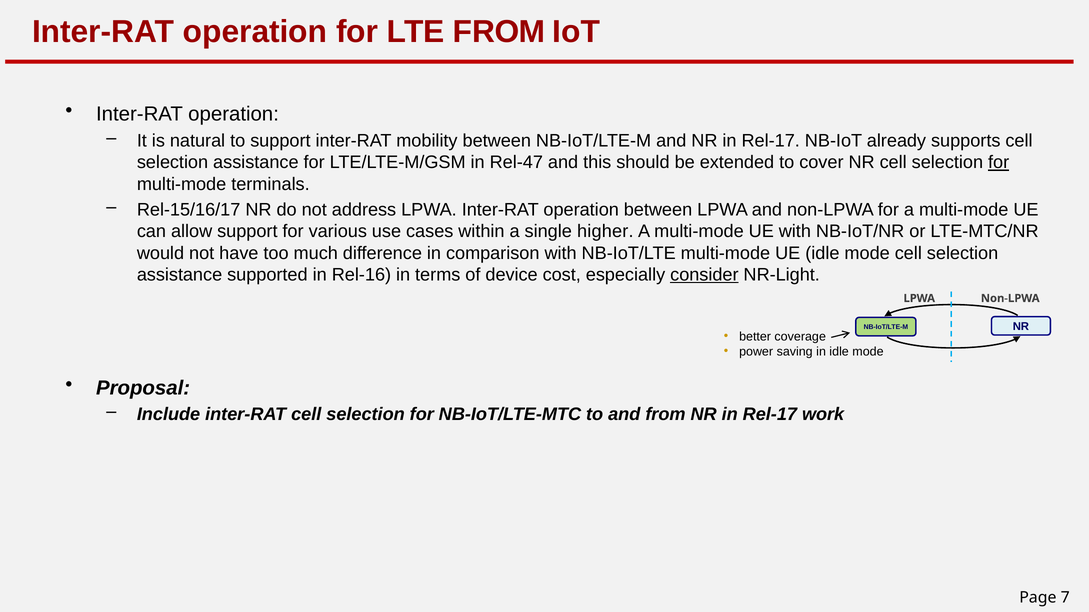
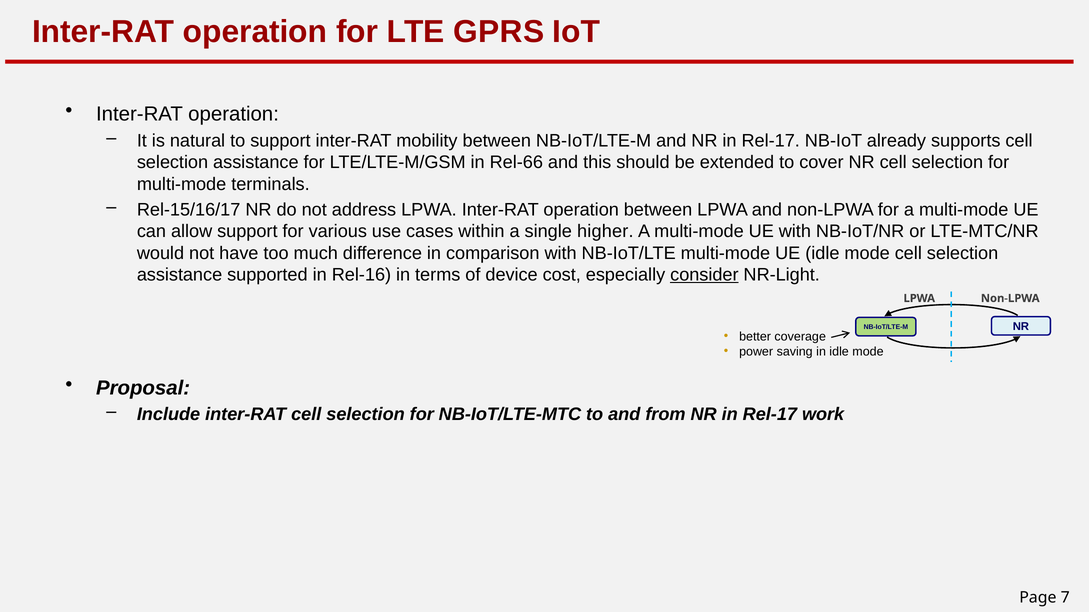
LTE FROM: FROM -> GPRS (499, 32)
Rel-47: Rel-47 -> Rel-66 (516, 163)
for underline: present -> none (999, 163)
